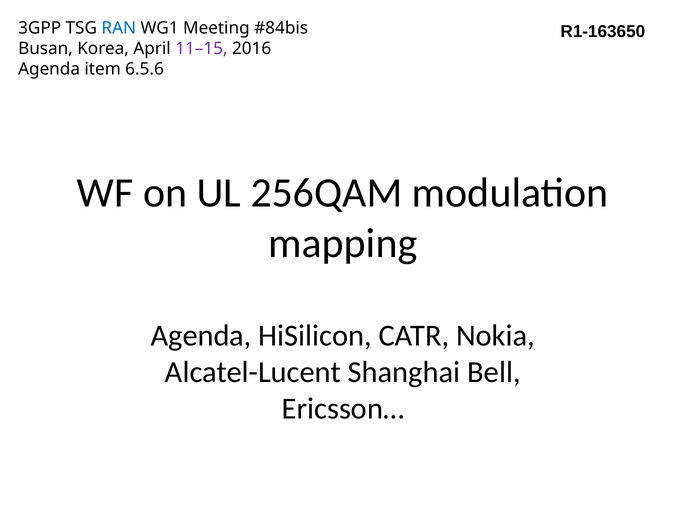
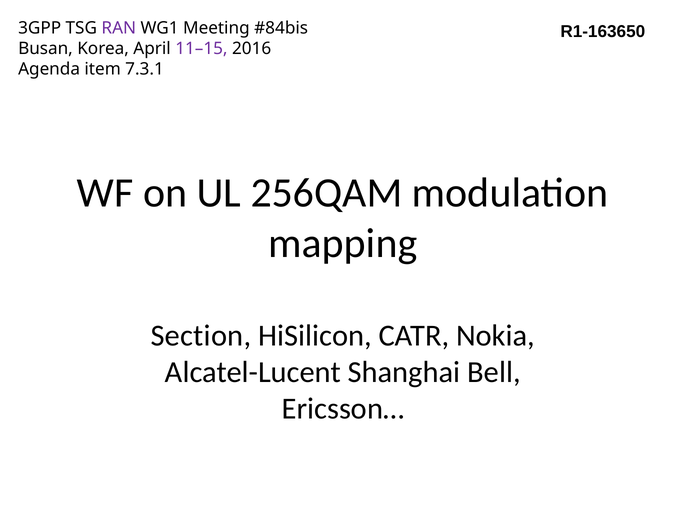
RAN colour: blue -> purple (119, 28)
6.5.6: 6.5.6 -> 7.3.1 (145, 69)
Agenda: Agenda -> Section (201, 335)
